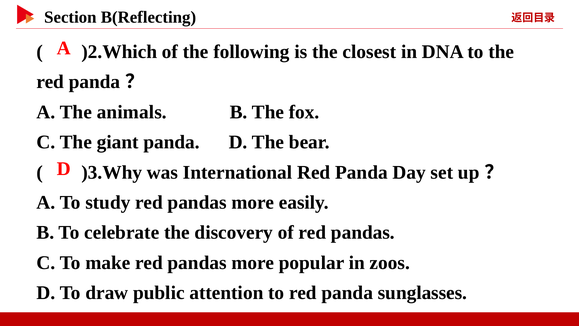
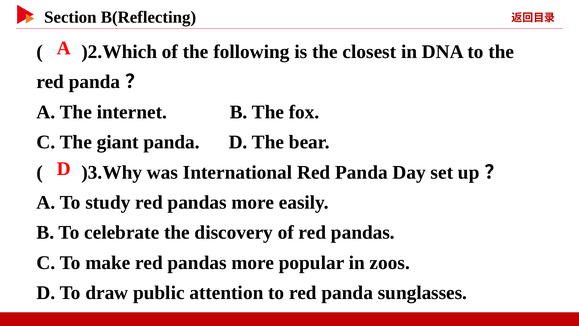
animals: animals -> internet (132, 112)
